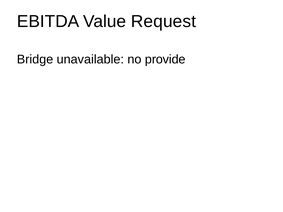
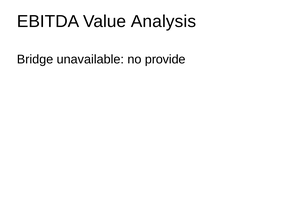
Request: Request -> Analysis (164, 21)
